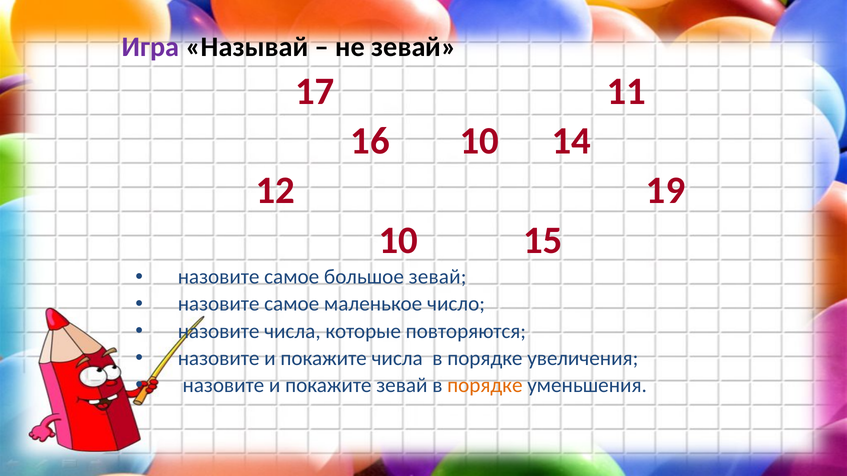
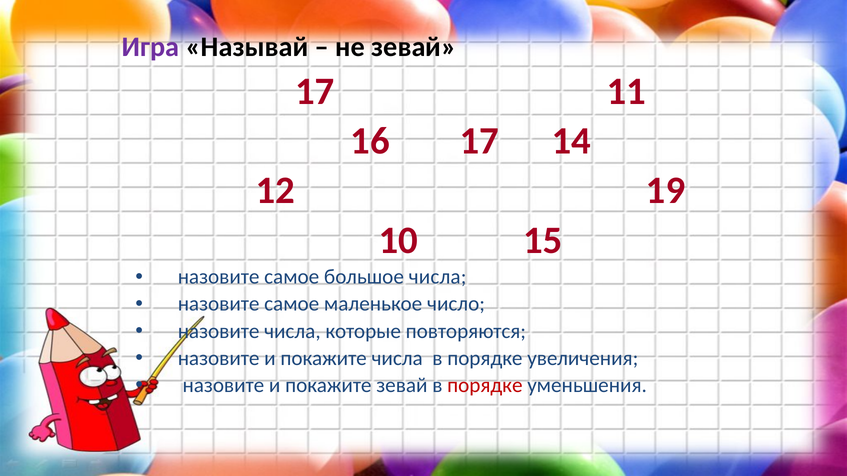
16 10: 10 -> 17 (479, 141)
большое зевай: зевай -> числа (438, 277)
порядке colour: orange -> red (485, 386)
